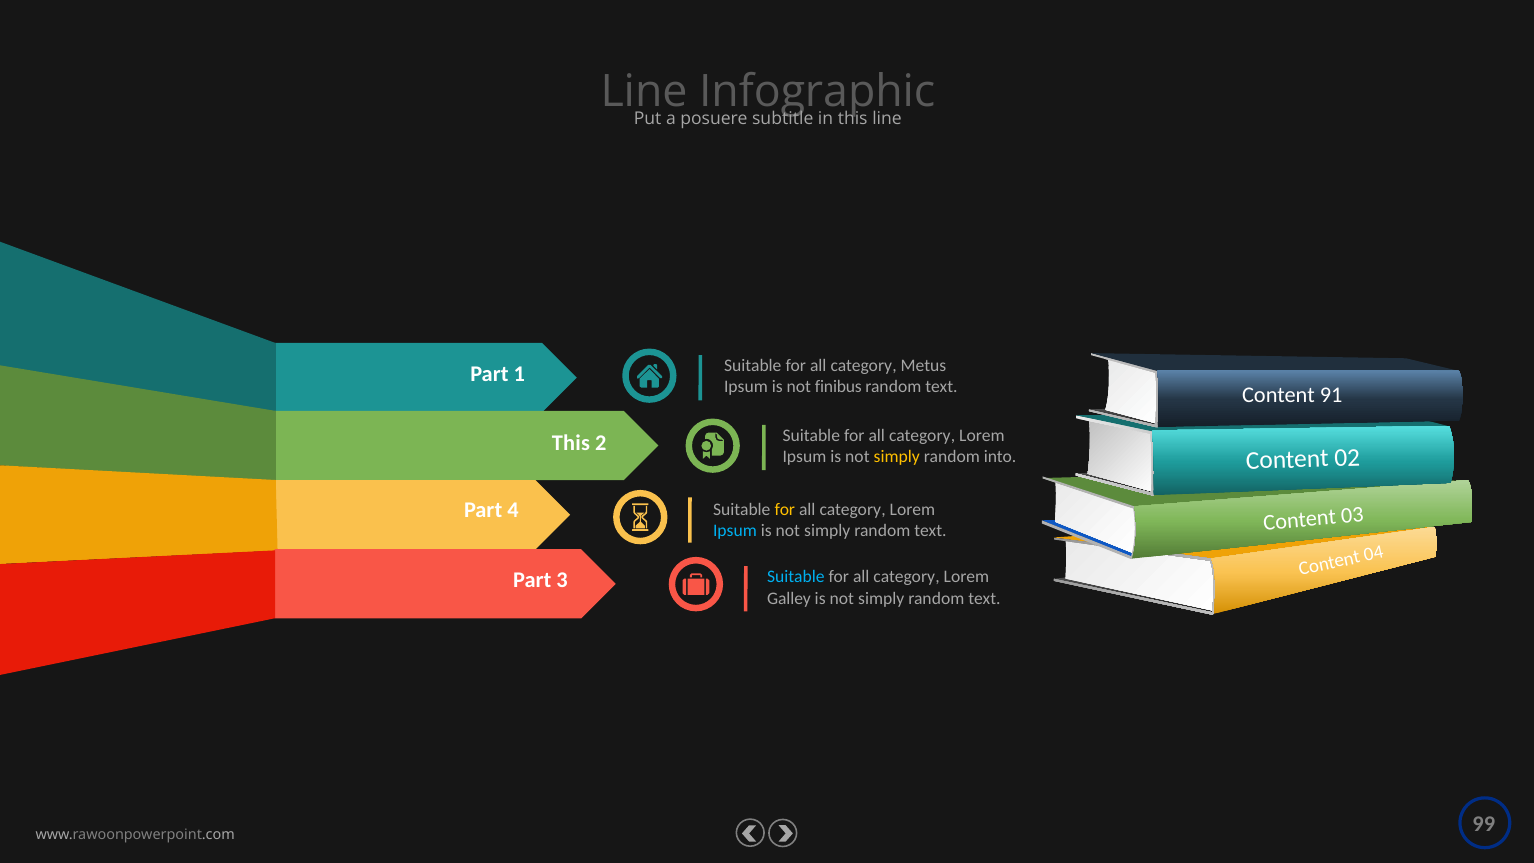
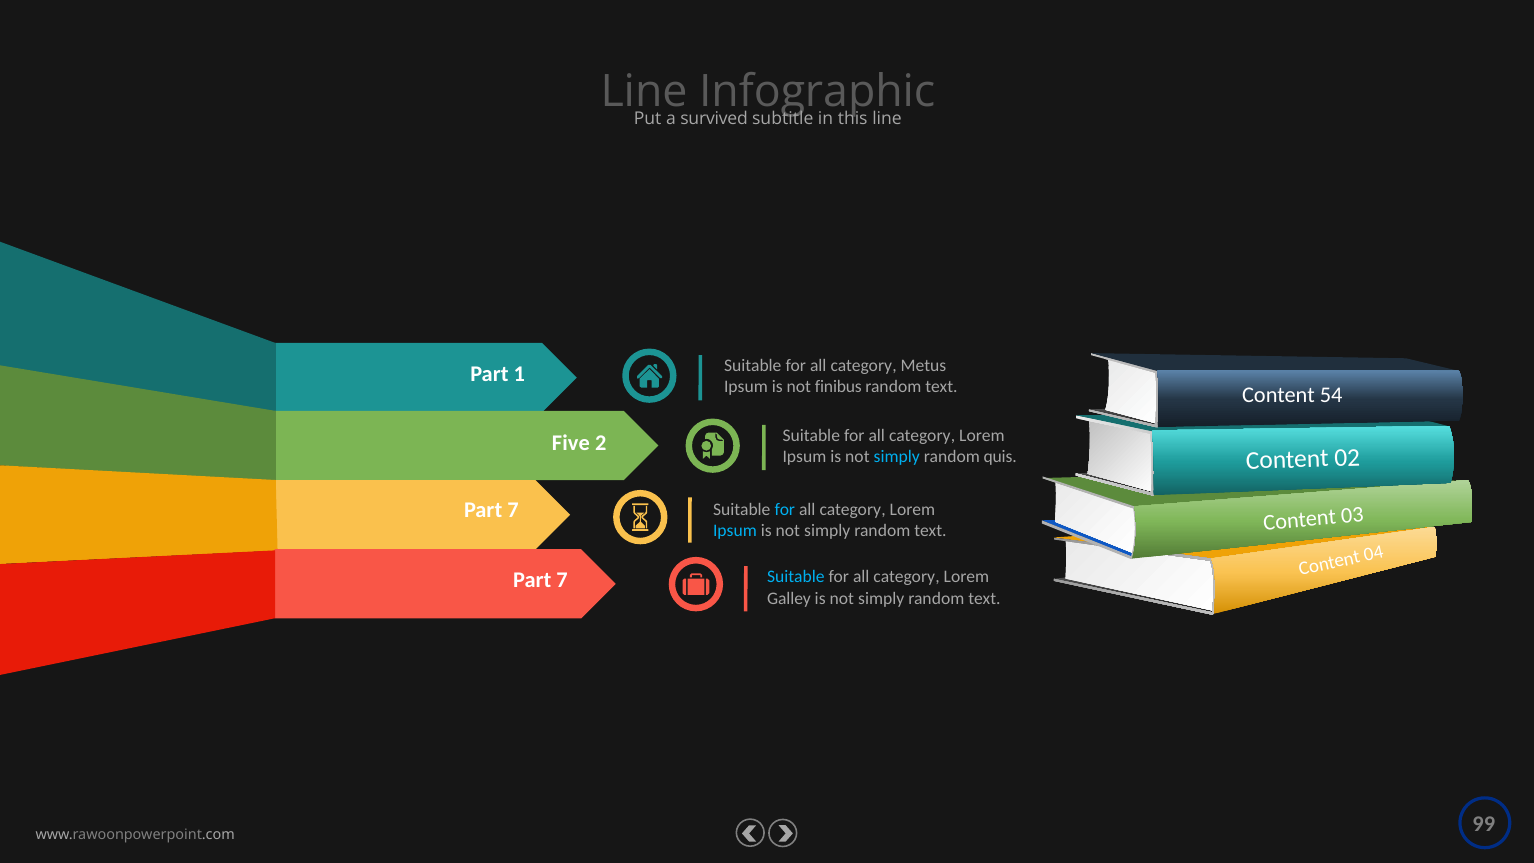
posuere: posuere -> survived (714, 118)
91: 91 -> 54 (1331, 395)
This: This -> Five (571, 443)
simply colour: yellow -> light blue (897, 457)
into: into -> quis (1000, 457)
4: 4 -> 7 (513, 510)
for colour: yellow -> light blue (785, 510)
3: 3 -> 7 (562, 580)
